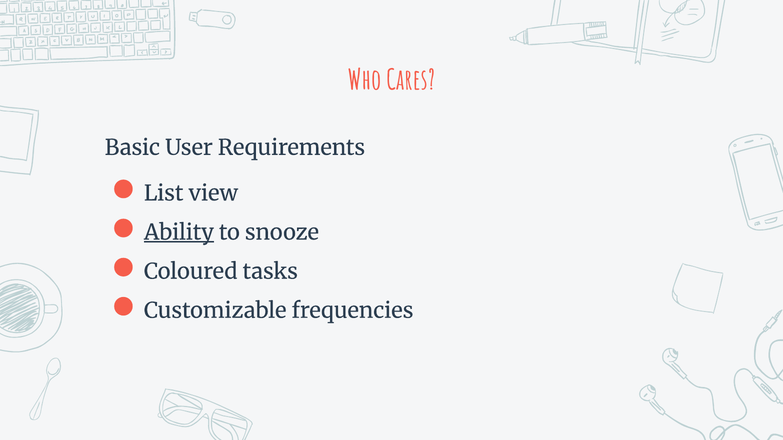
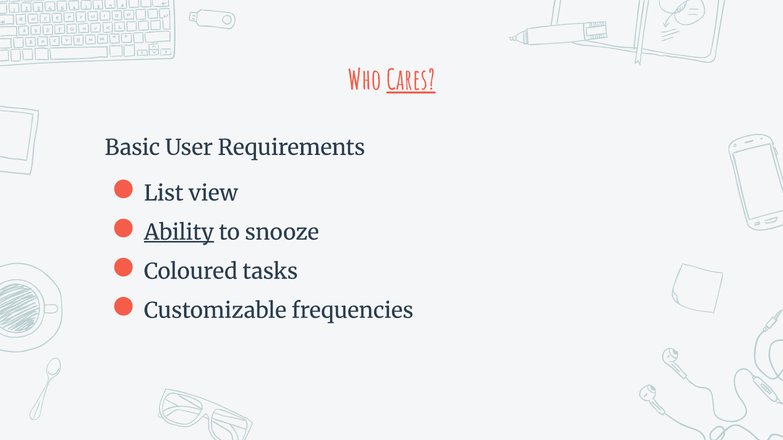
Cares underline: none -> present (411, 80)
